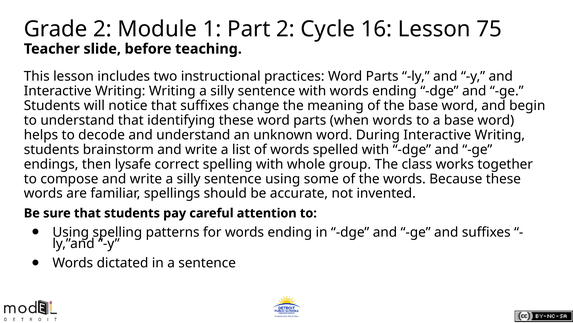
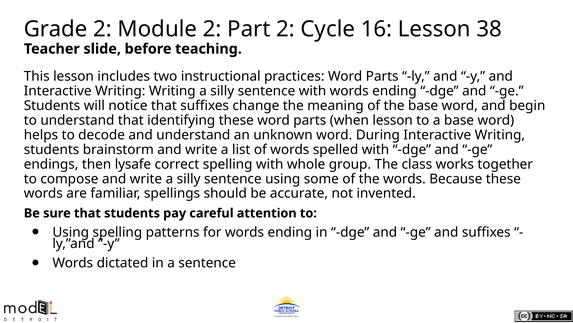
Module 1: 1 -> 2 (212, 29)
75: 75 -> 38 (489, 29)
when words: words -> lesson (393, 120)
